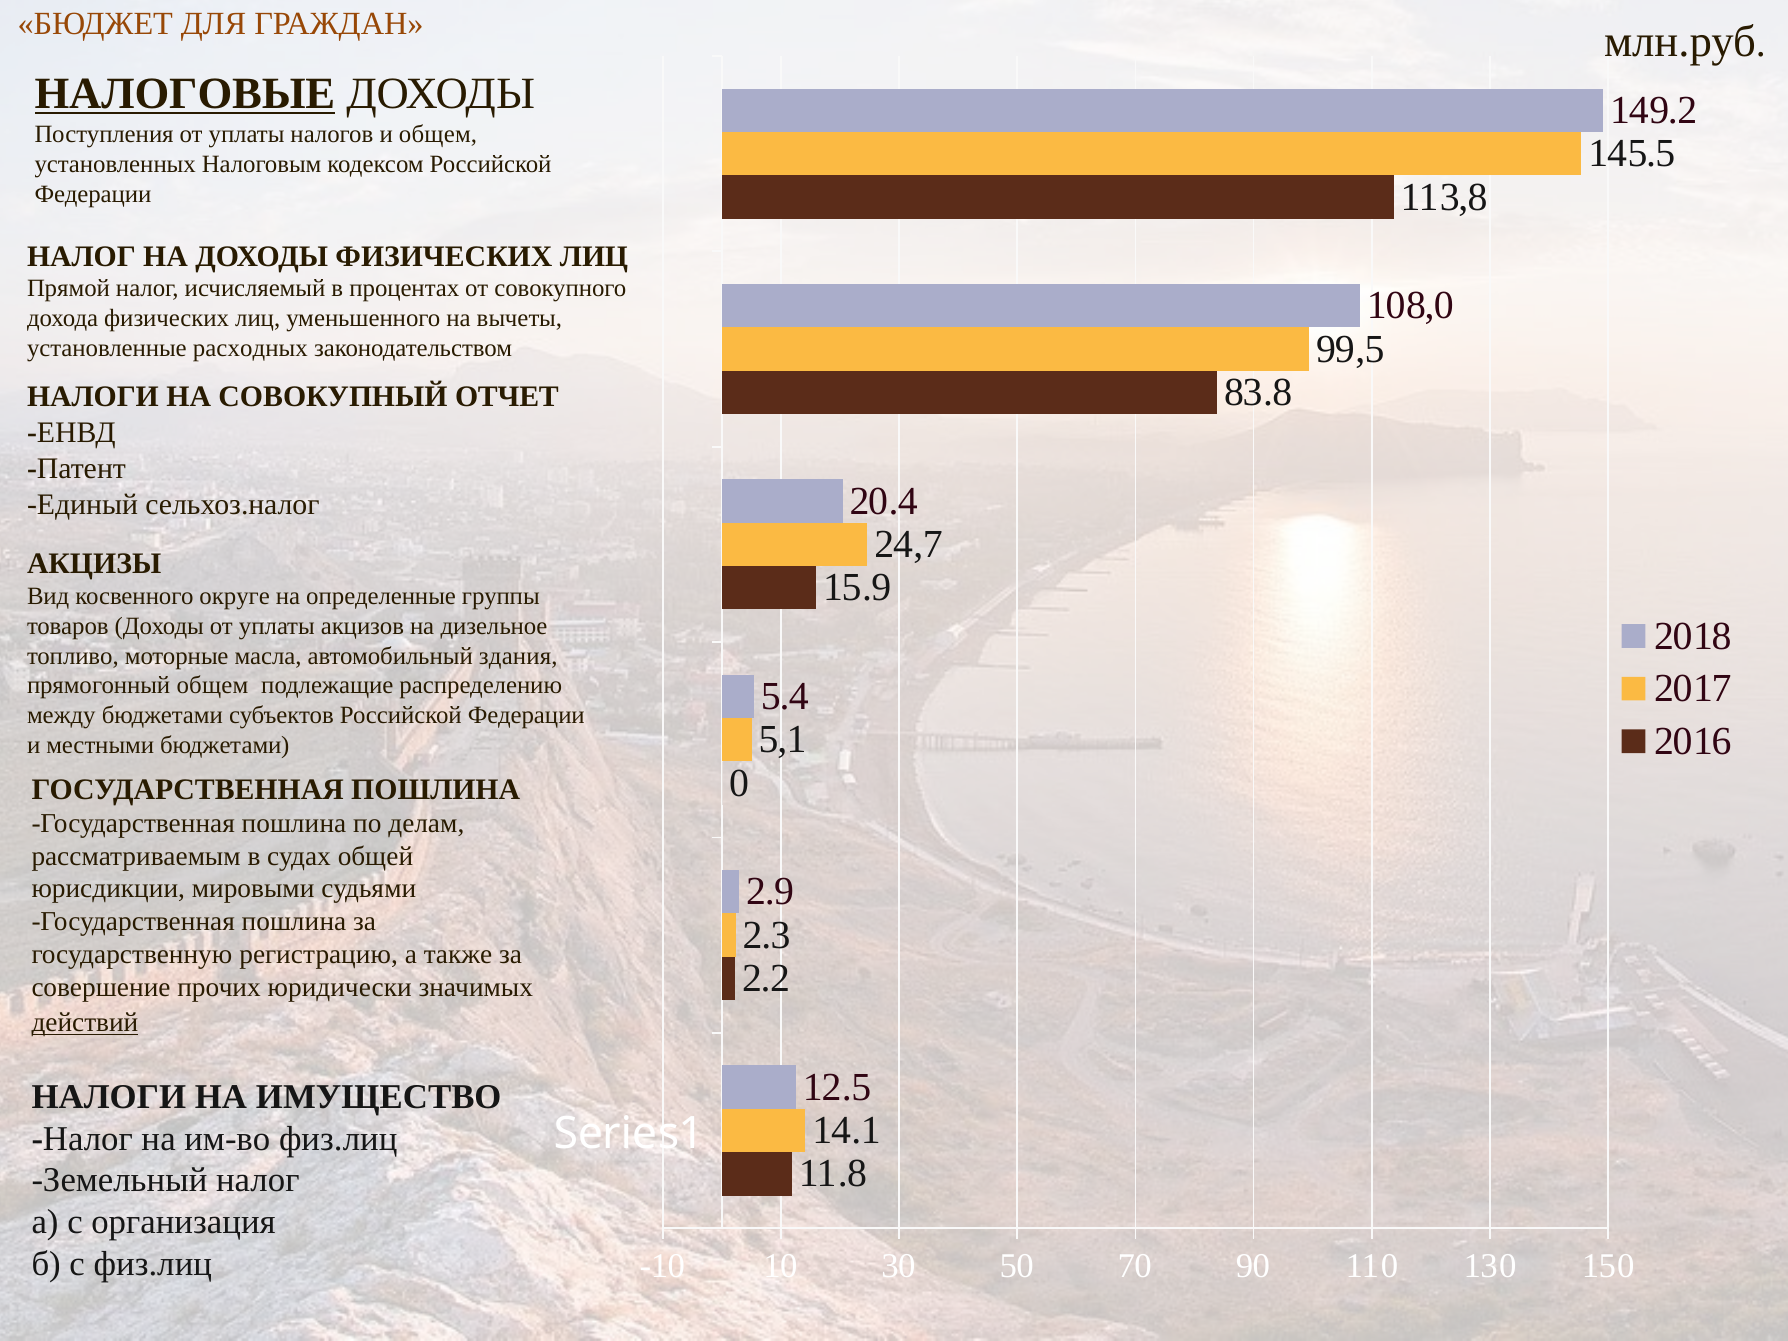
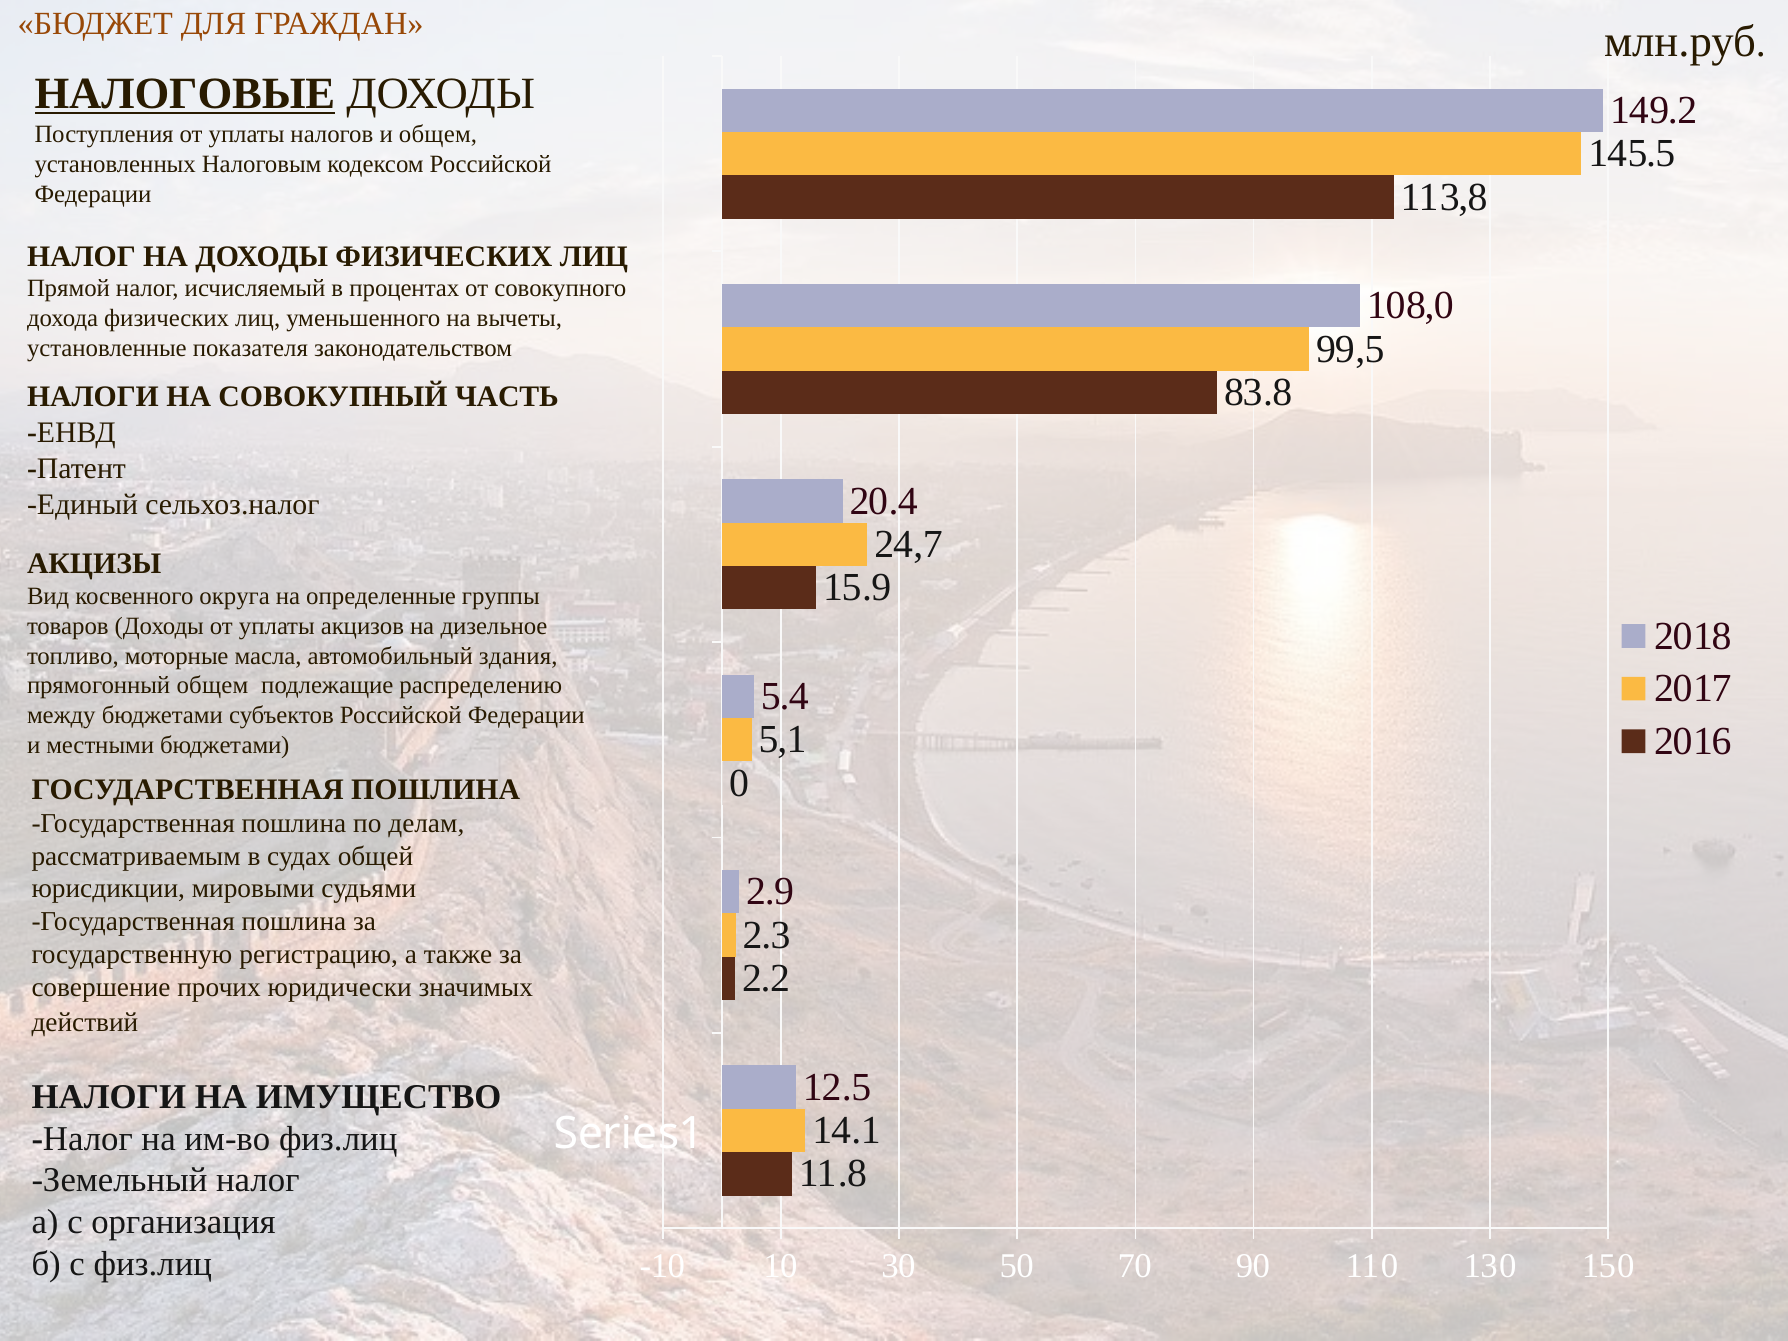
расходных: расходных -> показателя (250, 348)
ОТЧЕТ: ОТЧЕТ -> ЧАСТЬ (507, 397)
округе: округе -> округа (235, 596)
действий underline: present -> none (85, 1023)
